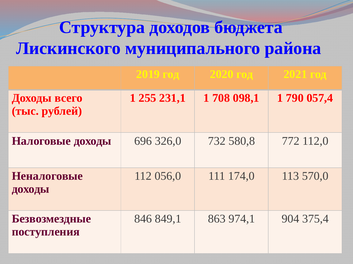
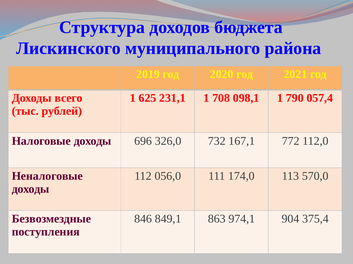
255: 255 -> 625 (147, 98)
580,8: 580,8 -> 167,1 (242, 141)
